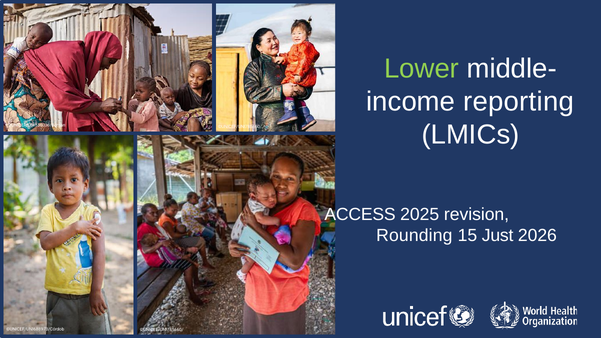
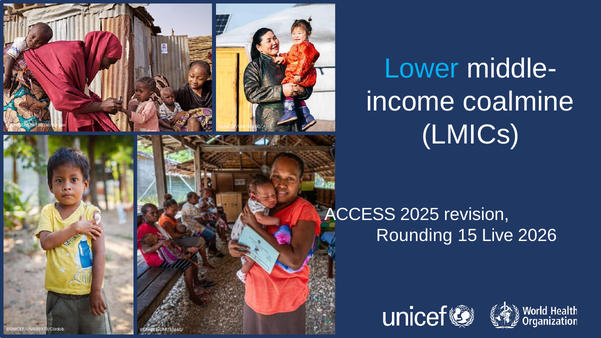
Lower colour: light green -> light blue (422, 68)
reporting: reporting -> coalmine (519, 101)
Just: Just -> Live (498, 236)
